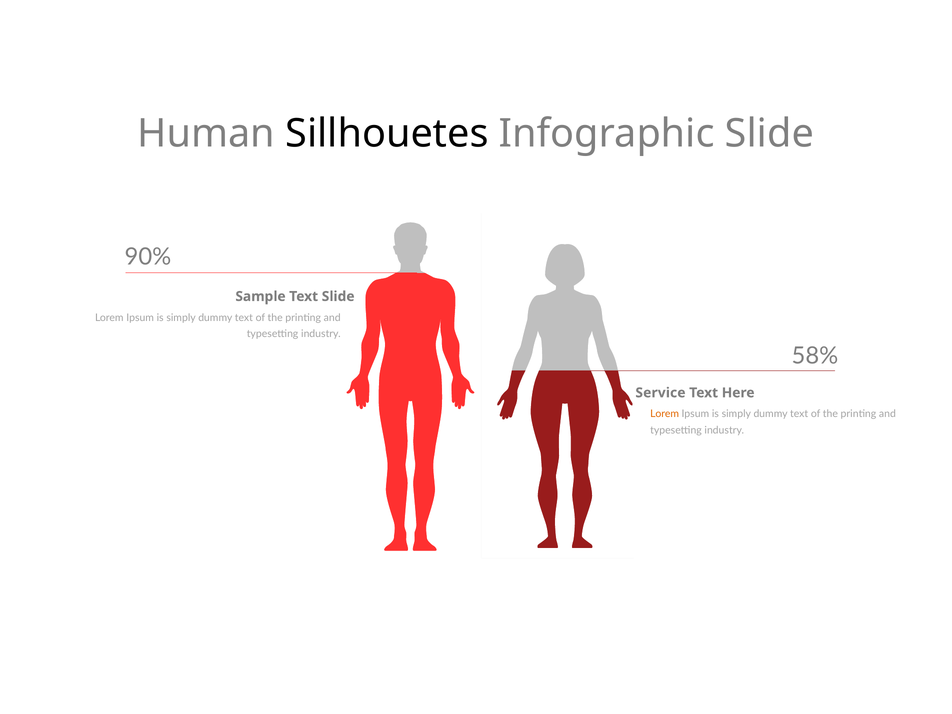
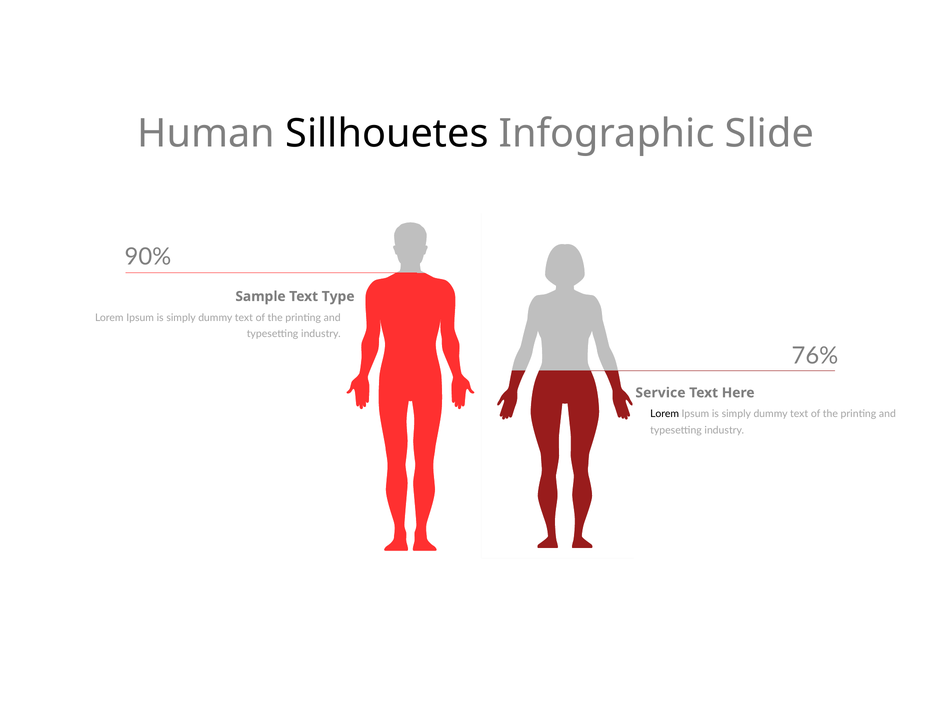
Text Slide: Slide -> Type (338, 296)
58%: 58% -> 76% (815, 356)
Lorem colour: orange -> black (665, 414)
